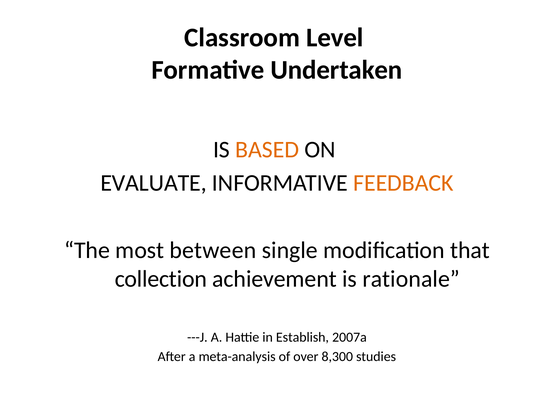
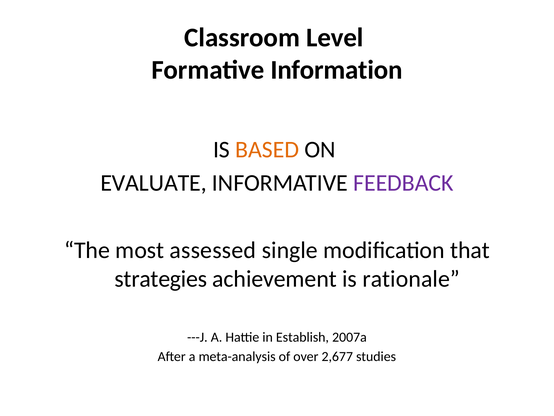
Undertaken: Undertaken -> Information (336, 70)
FEEDBACK colour: orange -> purple (403, 183)
between: between -> assessed (213, 250)
collection: collection -> strategies (161, 279)
8,300: 8,300 -> 2,677 (337, 356)
